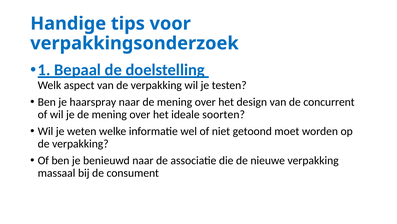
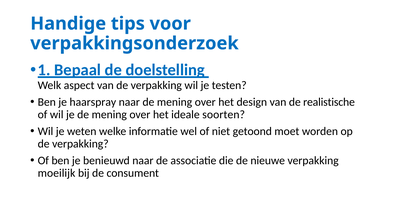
concurrent: concurrent -> realistische (329, 102)
massaal: massaal -> moeilijk (57, 172)
